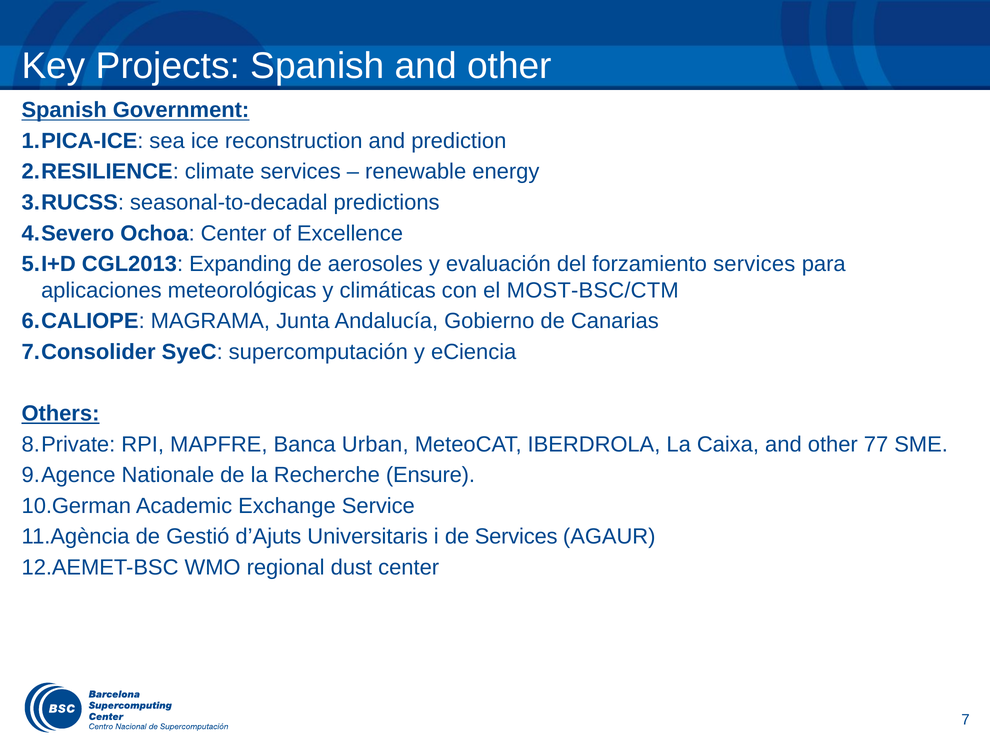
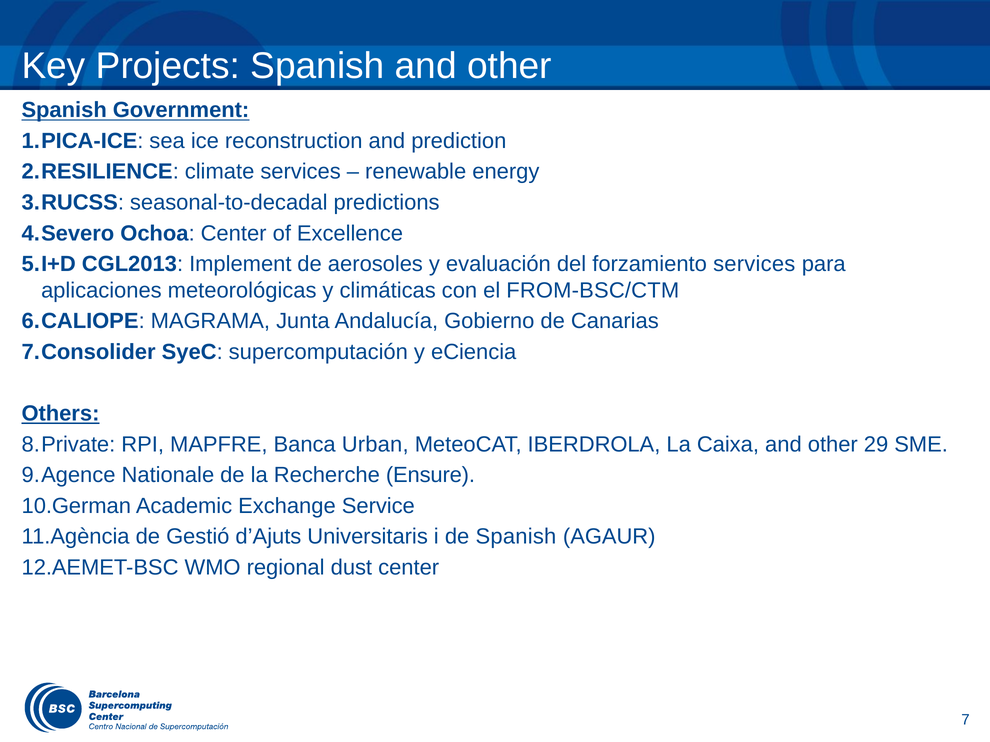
Expanding: Expanding -> Implement (240, 264)
MOST-BSC/CTM: MOST-BSC/CTM -> FROM-BSC/CTM (593, 291)
77: 77 -> 29 (876, 445)
de Services: Services -> Spanish (516, 537)
